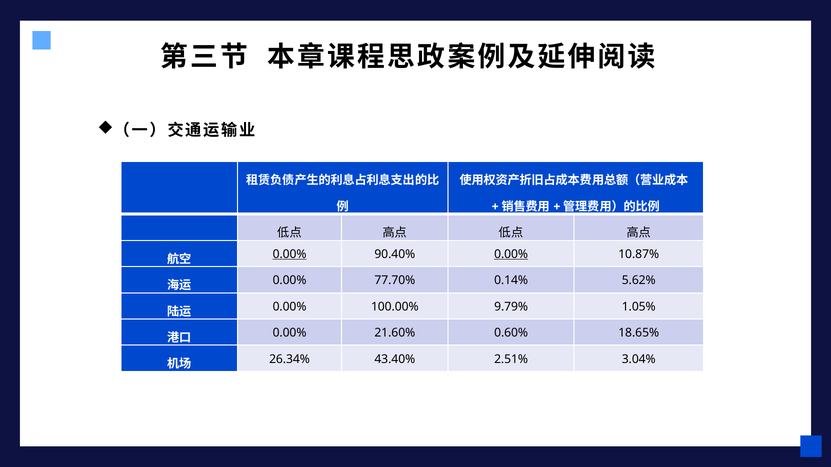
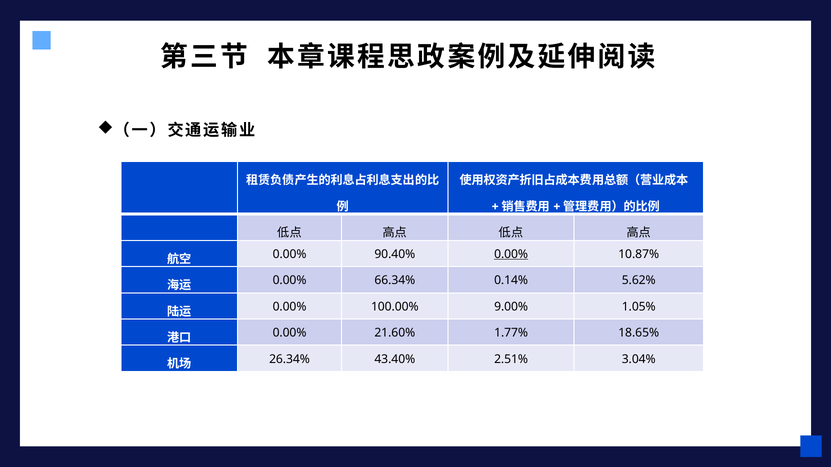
0.00% underline: present -> none (290, 254)
77.70%: 77.70% -> 66.34% (395, 281)
9.79%: 9.79% -> 9.00% (511, 307)
0.60%: 0.60% -> 1.77% (511, 333)
